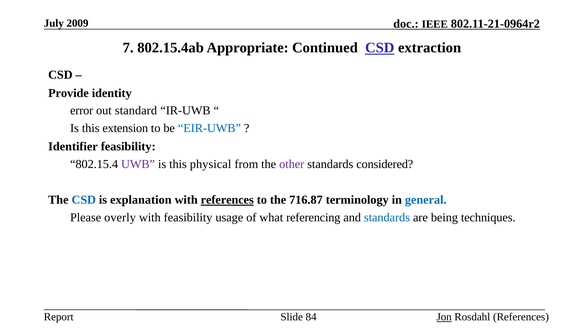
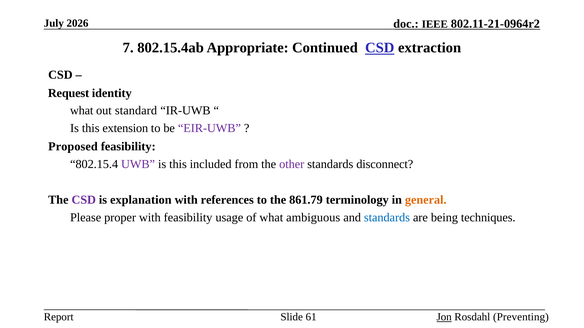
2009: 2009 -> 2026 (77, 23)
Provide: Provide -> Request (69, 93)
error: error -> what (82, 111)
EIR-UWB colour: blue -> purple (209, 128)
Identifier: Identifier -> Proposed (73, 147)
physical: physical -> included (211, 164)
considered: considered -> disconnect (385, 164)
CSD colour: blue -> purple (84, 200)
references underline: present -> none (227, 200)
716.87: 716.87 -> 861.79 (306, 200)
general colour: blue -> orange (426, 200)
overly: overly -> proper (120, 218)
referencing: referencing -> ambiguous (313, 218)
84: 84 -> 61 (311, 318)
Rosdahl References: References -> Preventing (521, 318)
